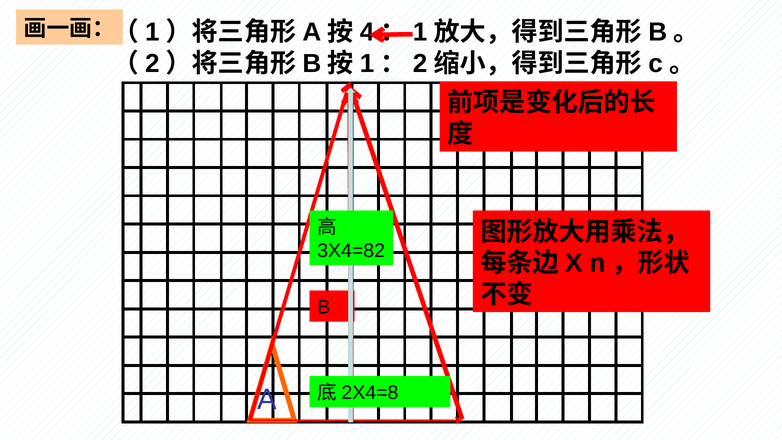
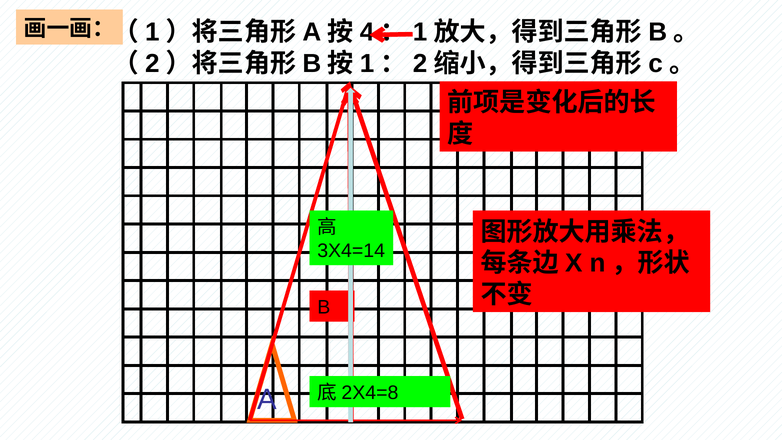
3X4=82: 3X4=82 -> 3X4=14 (351, 251)
